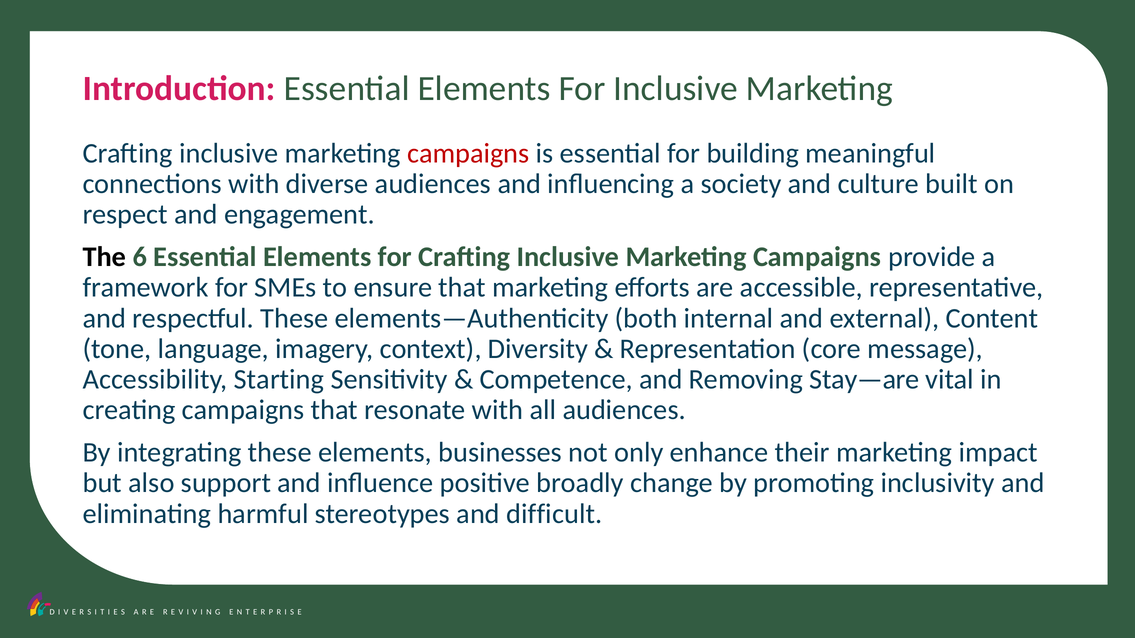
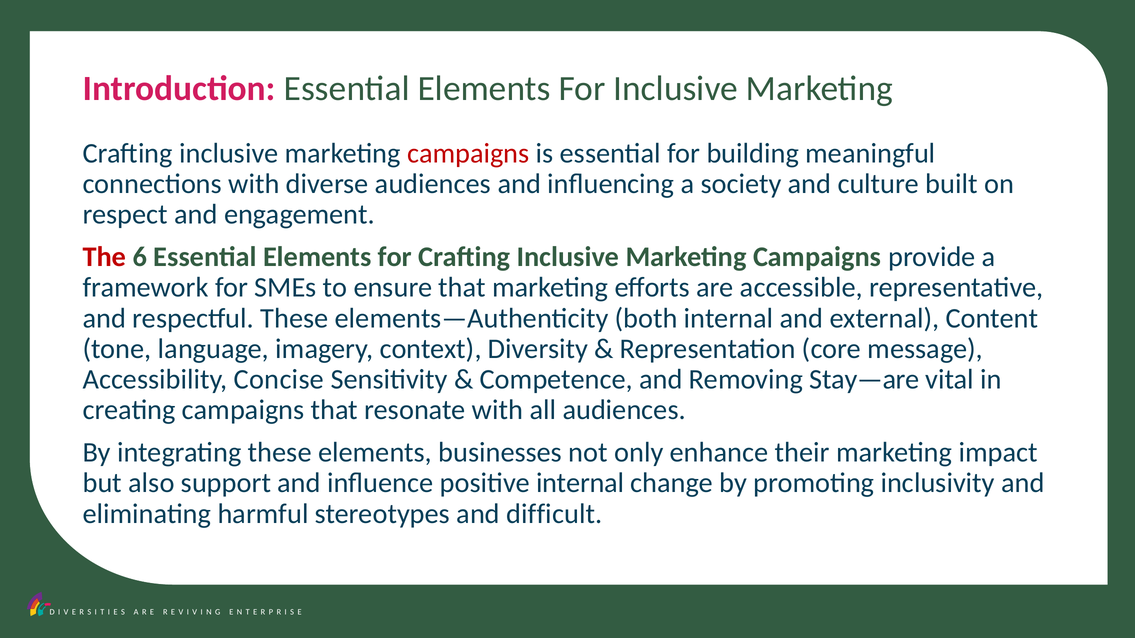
The colour: black -> red (104, 257)
Starting: Starting -> Concise (279, 380)
positive broadly: broadly -> internal (580, 483)
